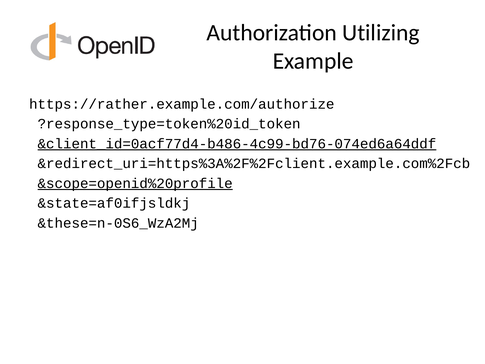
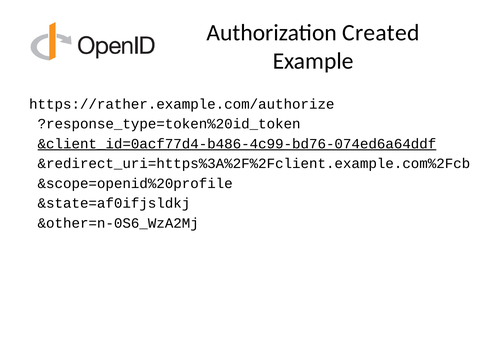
Utilizing: Utilizing -> Created (381, 33)
&scope=openid%20profile underline: present -> none (135, 183)
&these=n-0S6_WzA2Mj: &these=n-0S6_WzA2Mj -> &other=n-0S6_WzA2Mj (118, 223)
